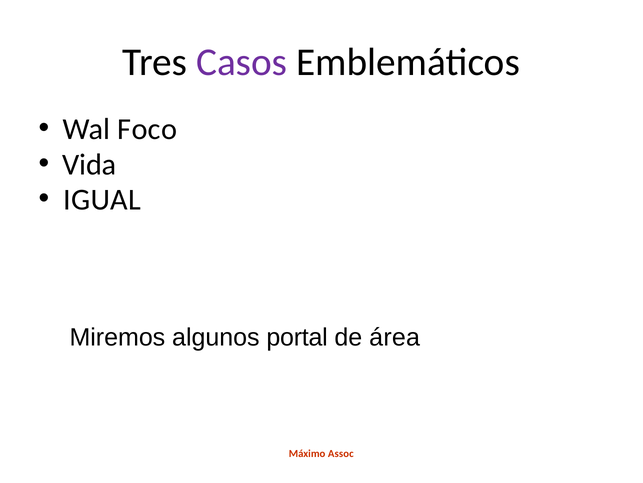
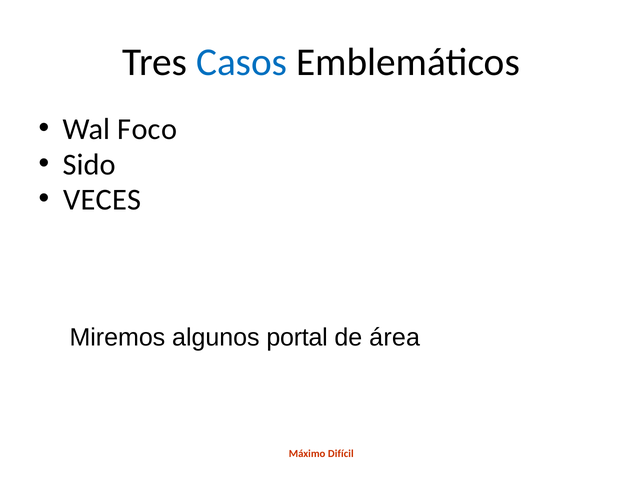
Casos colour: purple -> blue (242, 62)
Vida: Vida -> Sido (89, 164)
IGUAL: IGUAL -> VECES (102, 199)
Assoc: Assoc -> Difícil (341, 453)
